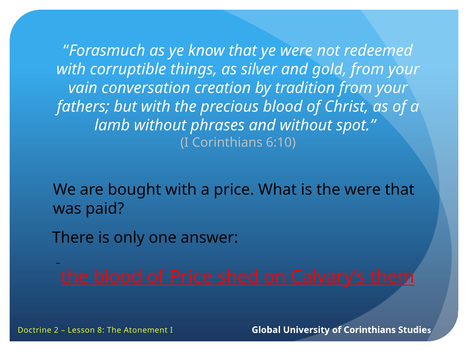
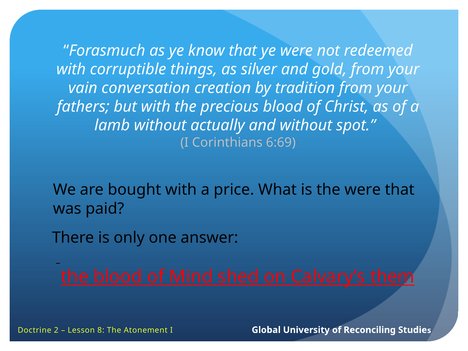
phrases: phrases -> actually (218, 125)
6:10: 6:10 -> 6:69 (281, 142)
of Price: Price -> Mind (191, 277)
of Corinthians: Corinthians -> Reconciling (370, 330)
